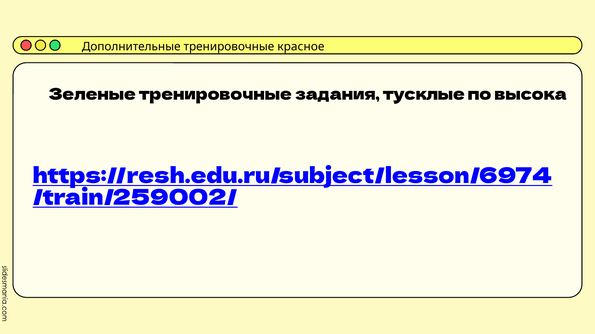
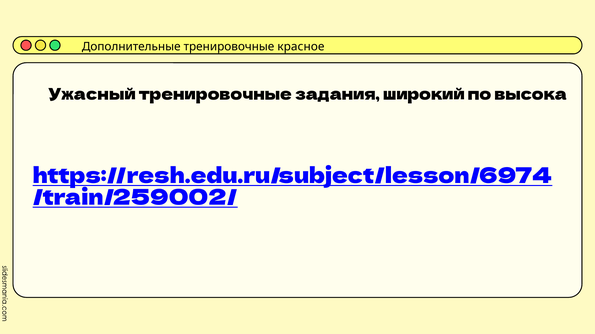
Зеленые: Зеленые -> Ужасный (92, 95)
тусклые: тусклые -> широкий (424, 95)
